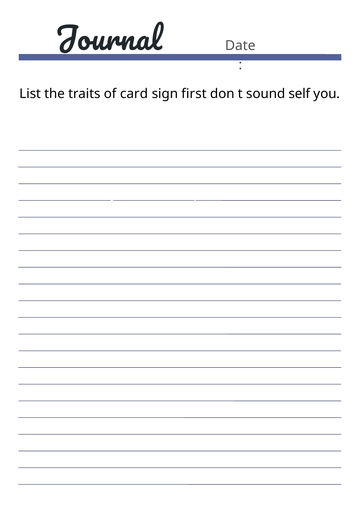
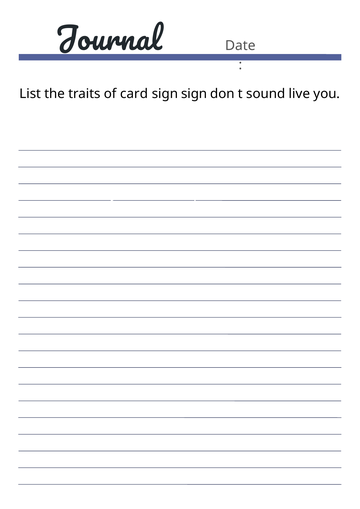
sign first: first -> sign (194, 94)
self: self -> live (299, 94)
